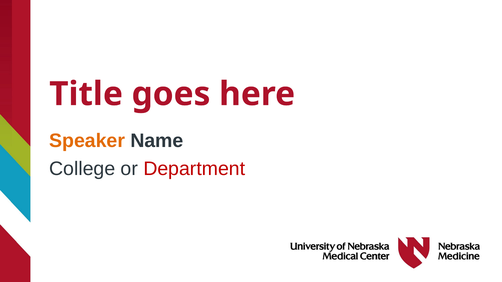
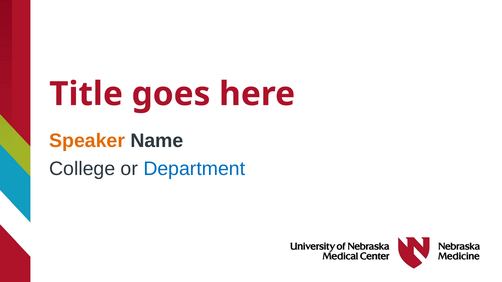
Department colour: red -> blue (194, 169)
